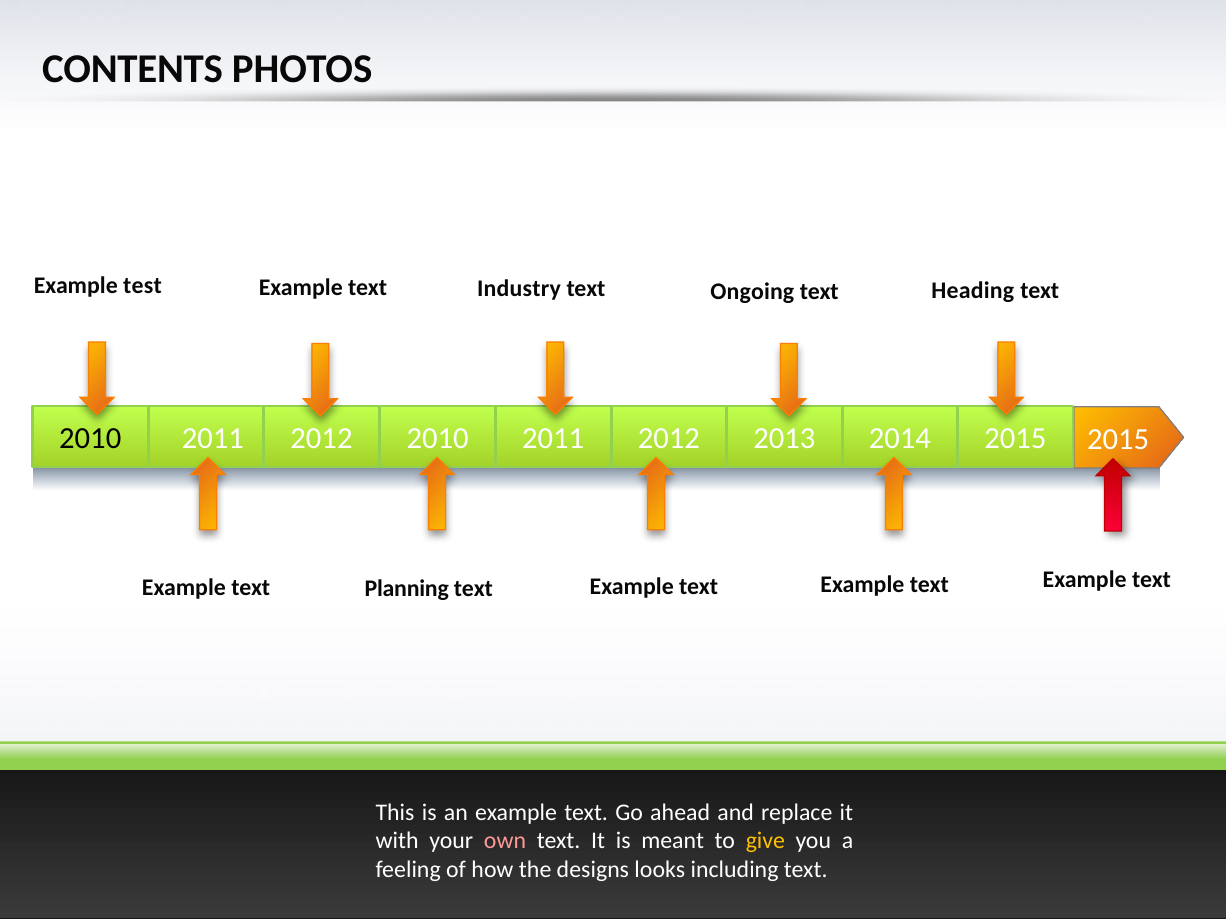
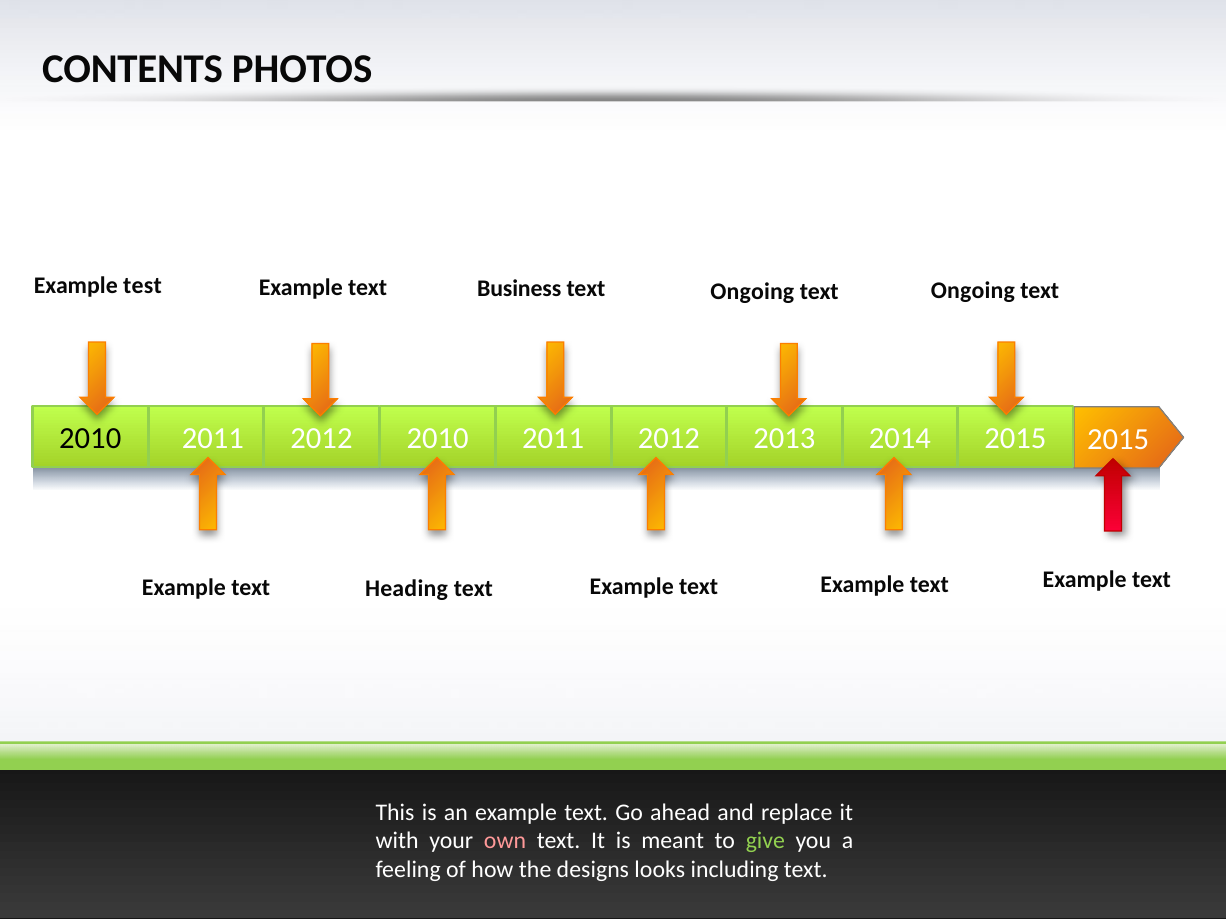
Industry: Industry -> Business (519, 289)
Heading: Heading -> Ongoing (973, 291)
Planning: Planning -> Heading (406, 589)
give colour: yellow -> light green (765, 842)
